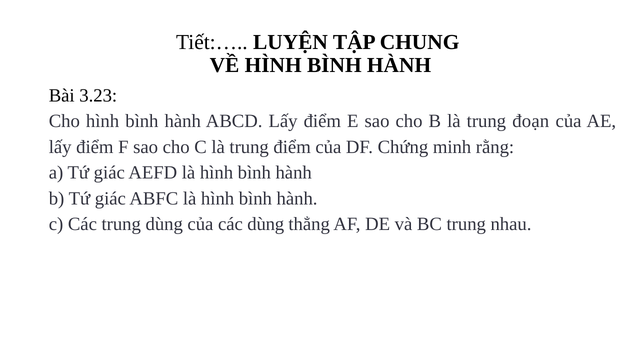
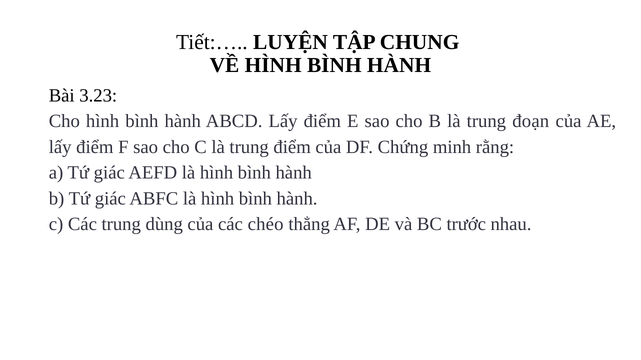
các dùng: dùng -> chéo (266, 225)
BC trung: trung -> trước (466, 225)
